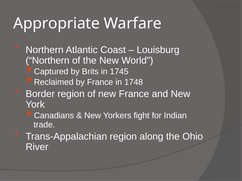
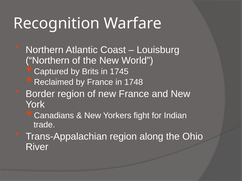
Appropriate: Appropriate -> Recognition (57, 23)
